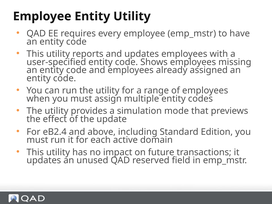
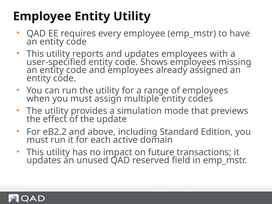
eB2.4: eB2.4 -> eB2.2 (55, 132)
